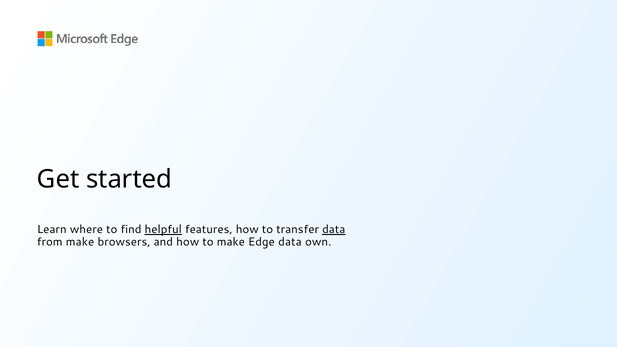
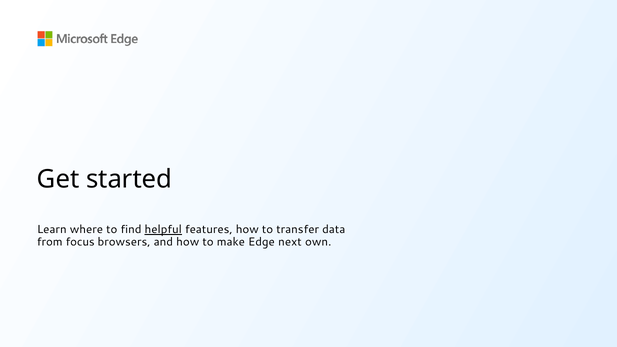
data underline: present -> none (334, 230)
from make: make -> focus (80, 242)
Edge data: data -> next (290, 242)
